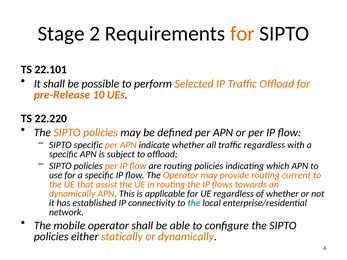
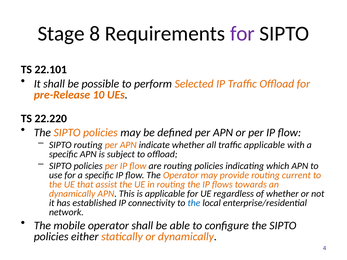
2: 2 -> 8 (95, 34)
for colour: orange -> purple (242, 34)
SIPTO specific: specific -> routing (88, 145)
traffic regardless: regardless -> applicable (264, 145)
